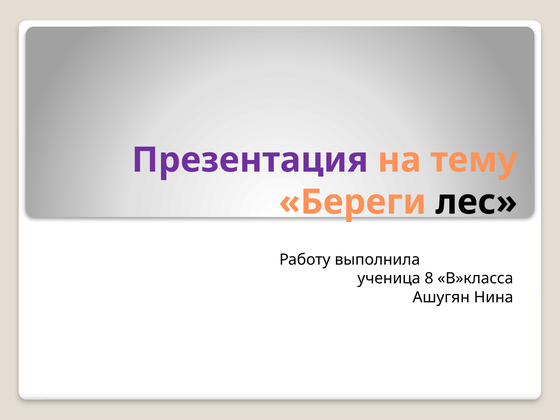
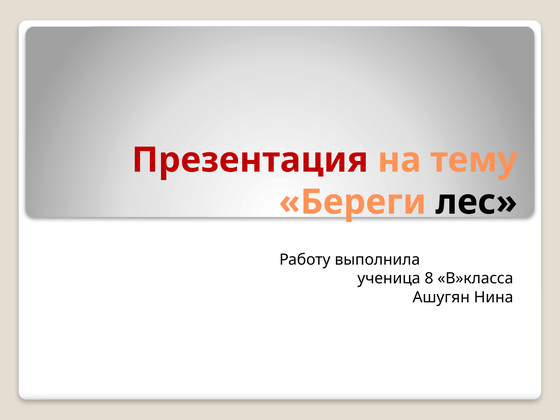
Презентация colour: purple -> red (250, 160)
